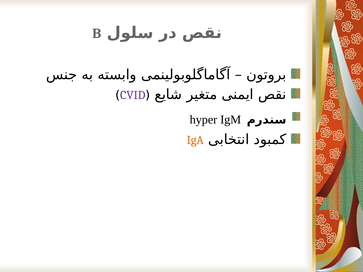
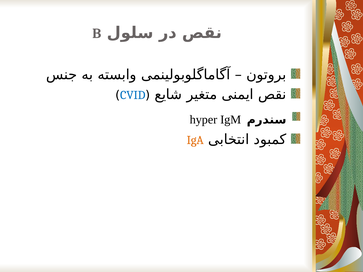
CVID colour: purple -> blue (133, 95)
